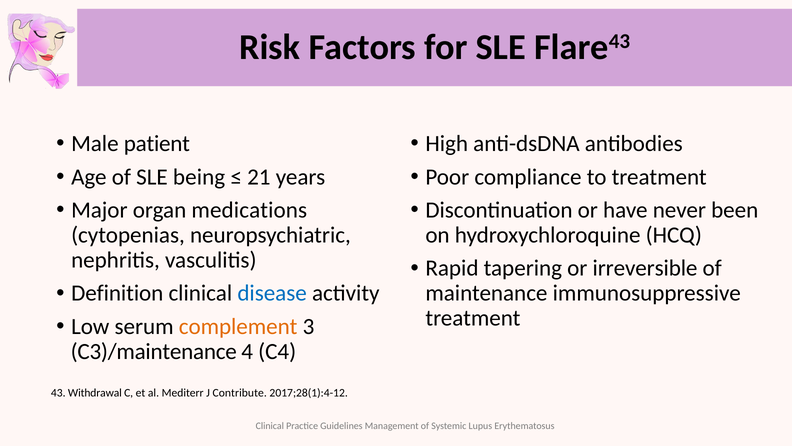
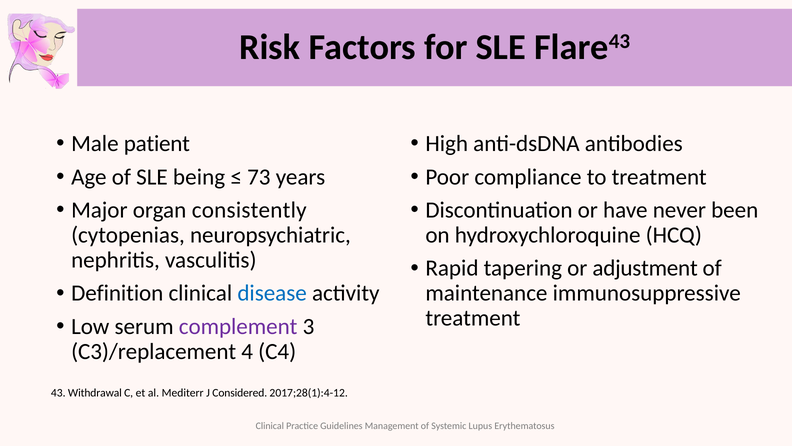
21: 21 -> 73 (259, 177)
medications: medications -> consistently (249, 210)
irreversible: irreversible -> adjustment (645, 268)
complement colour: orange -> purple (238, 326)
C3)/maintenance: C3)/maintenance -> C3)/replacement (154, 351)
Contribute: Contribute -> Considered (240, 393)
